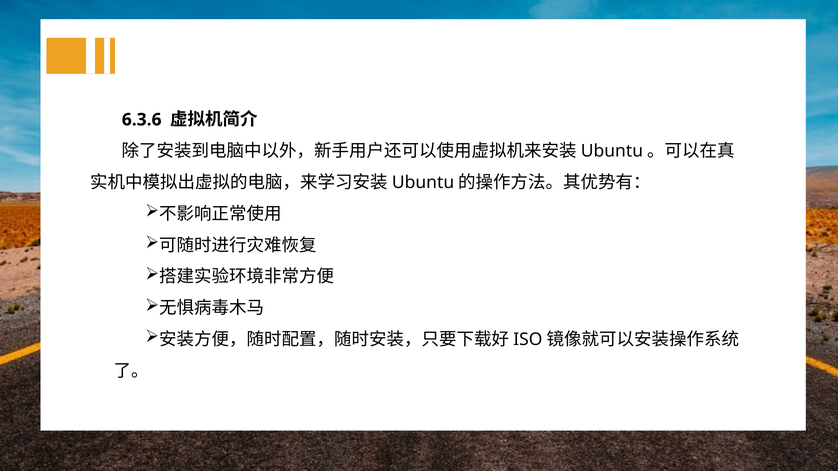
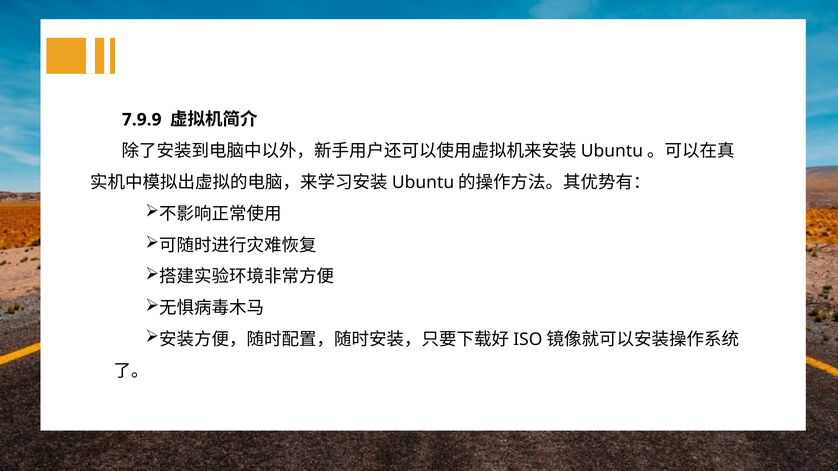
6.3.6: 6.3.6 -> 7.9.9 (142, 120)
